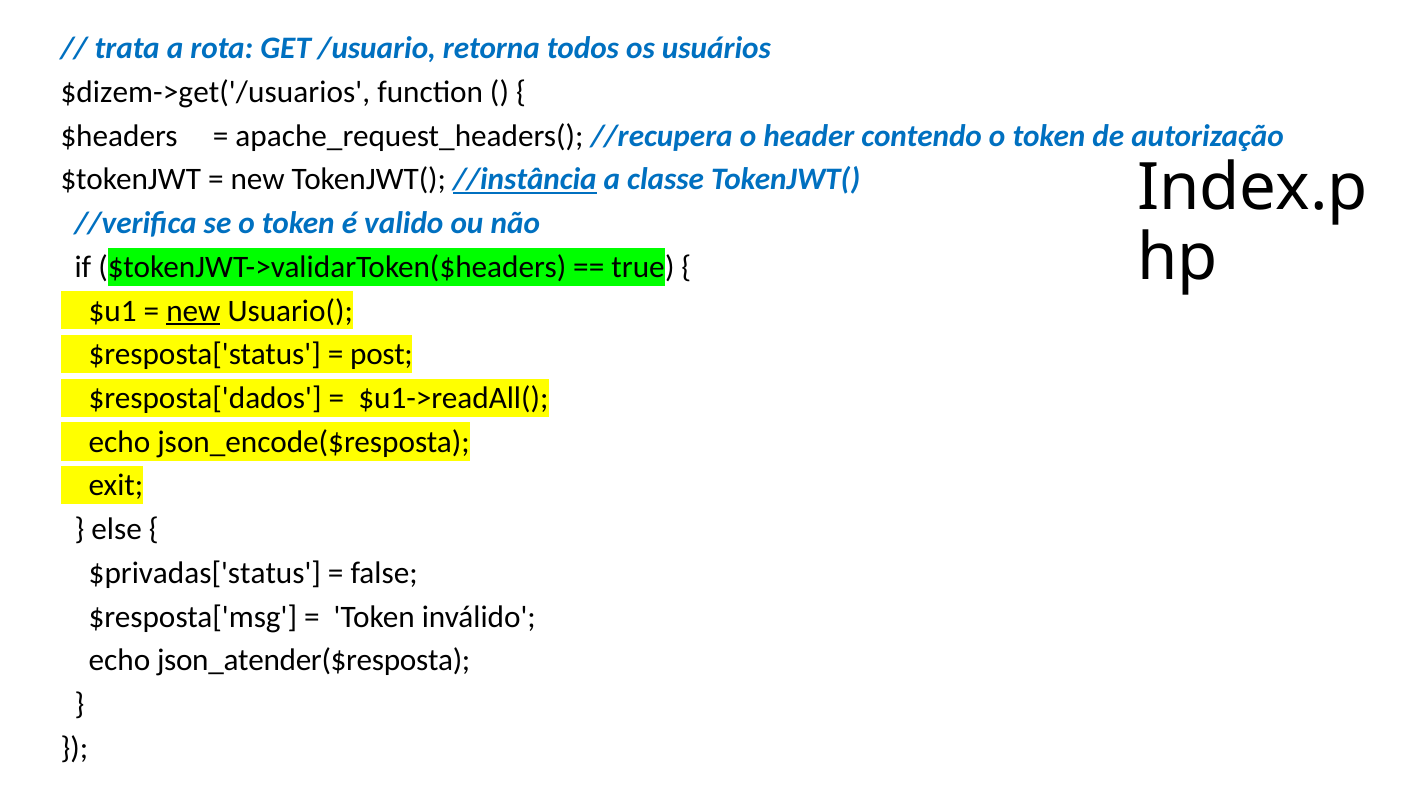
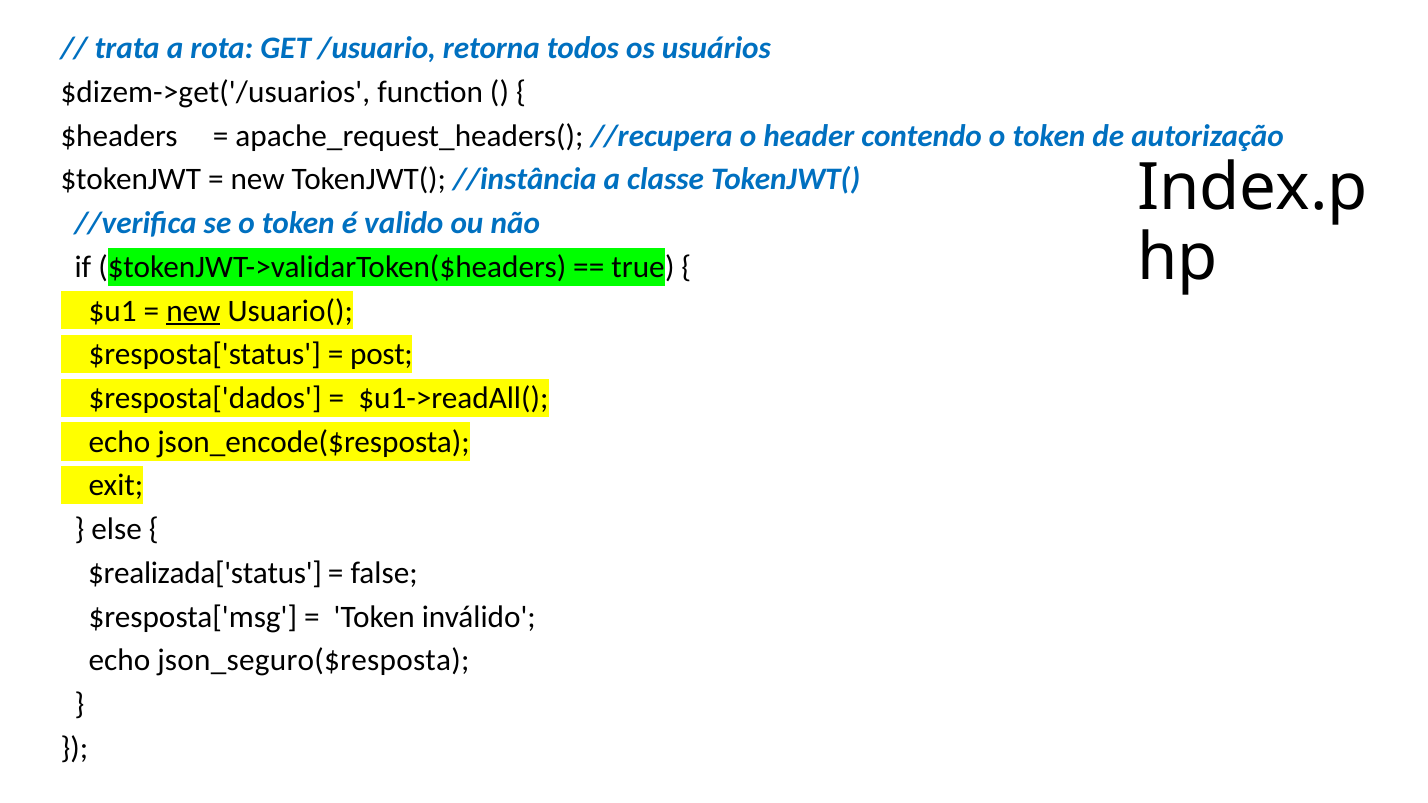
//instância underline: present -> none (525, 180)
$privadas['status: $privadas['status -> $realizada['status (205, 573)
json_atender($resposta: json_atender($resposta -> json_seguro($resposta (313, 661)
